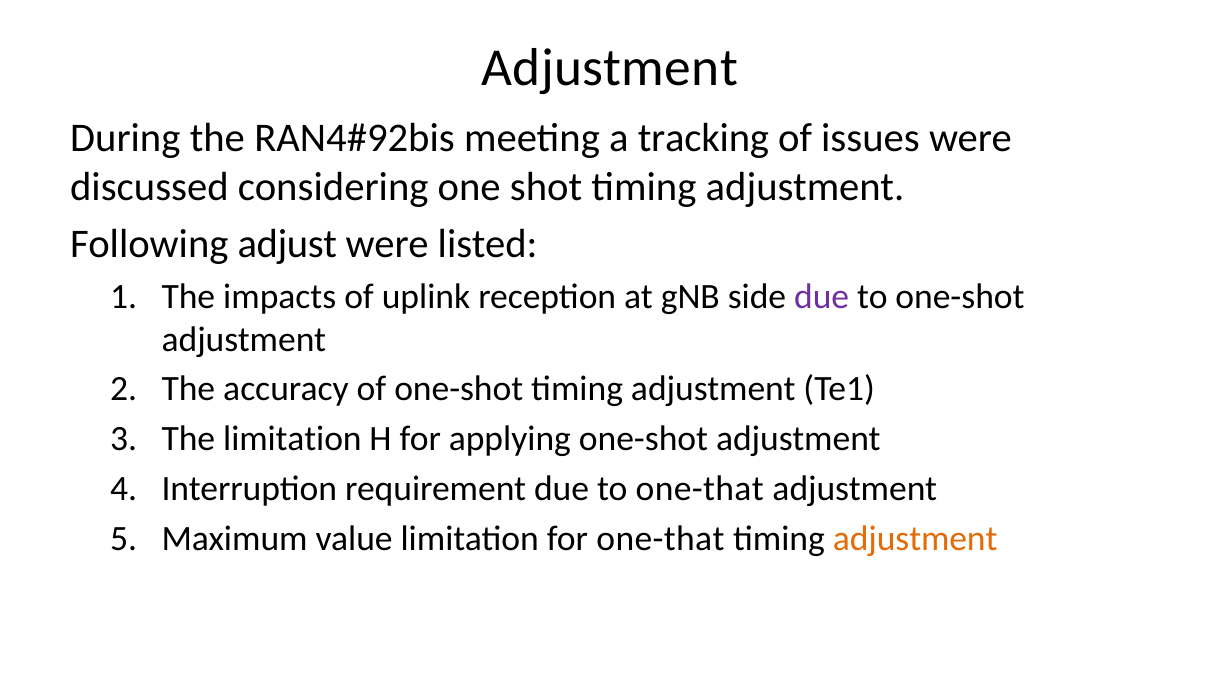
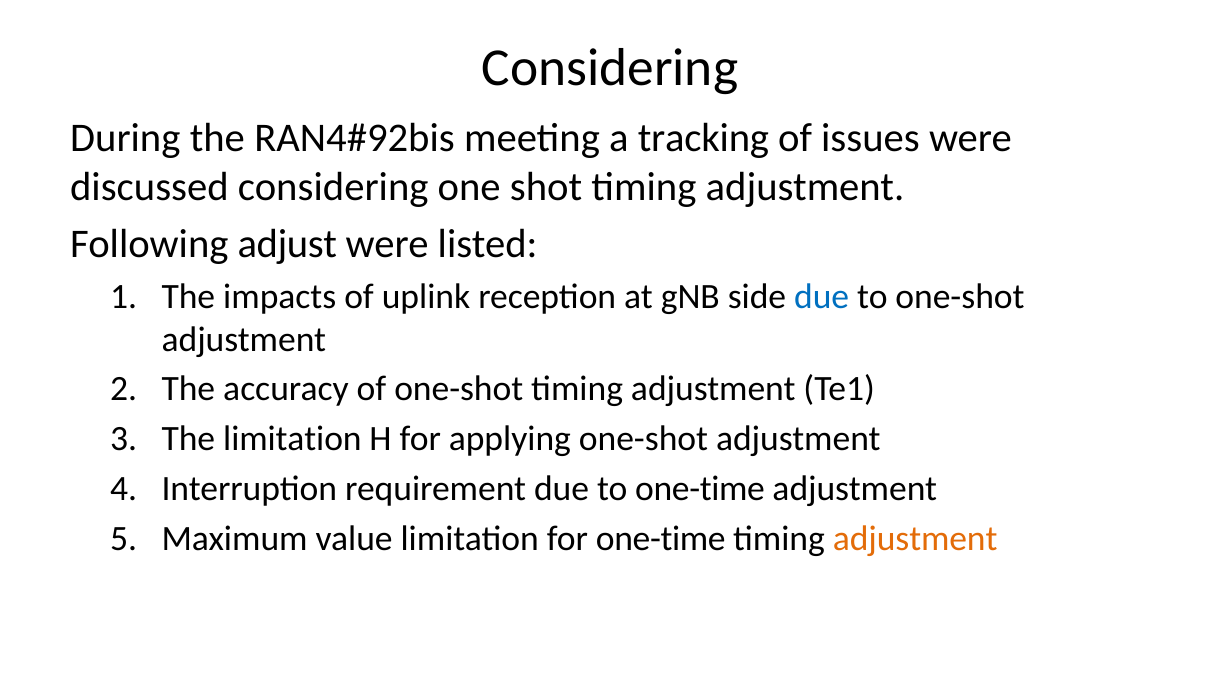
Adjustment: Adjustment -> Considering (610, 68)
due colour: purple -> blue (822, 297)
to one-that: one-that -> one-time (700, 489)
for one-that: one-that -> one-time (661, 539)
